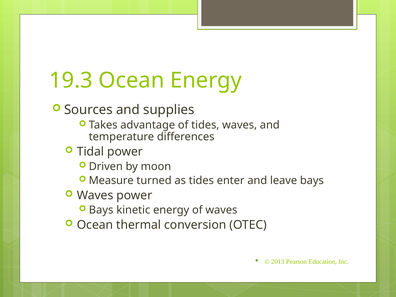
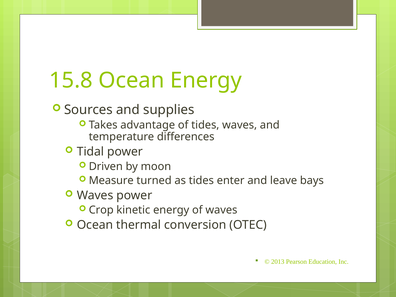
19.3: 19.3 -> 15.8 (71, 80)
Bays: Bays -> Crop (101, 210)
